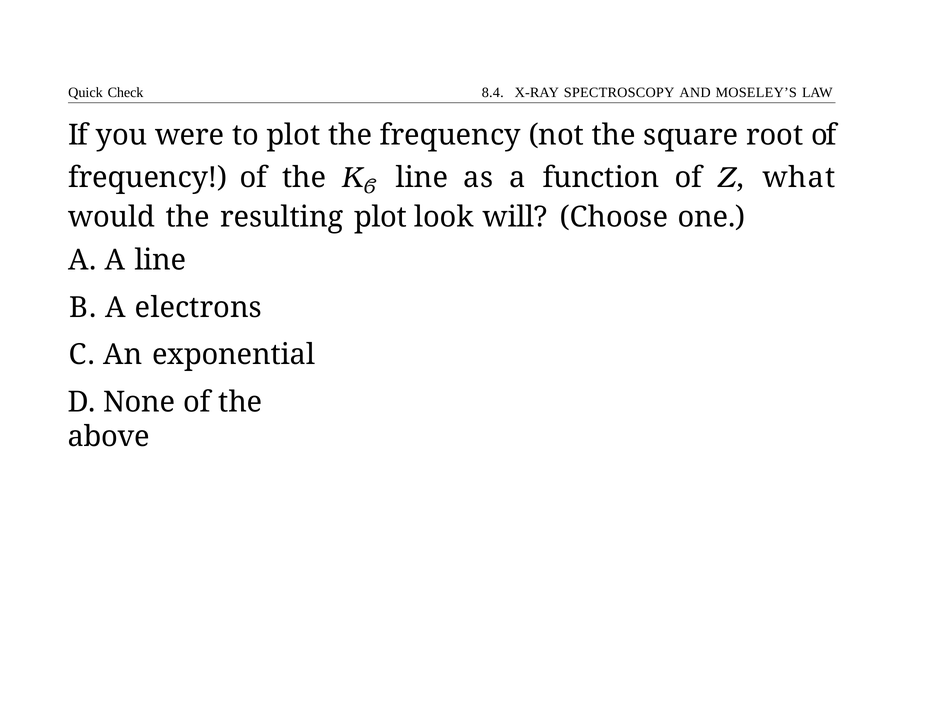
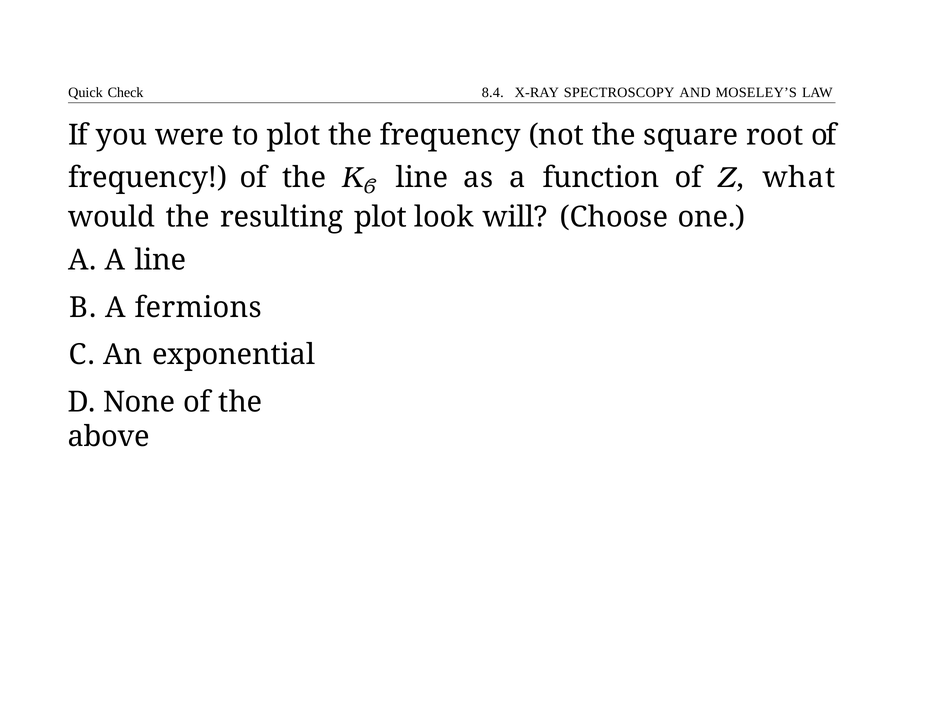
electrons: electrons -> fermions (198, 308)
